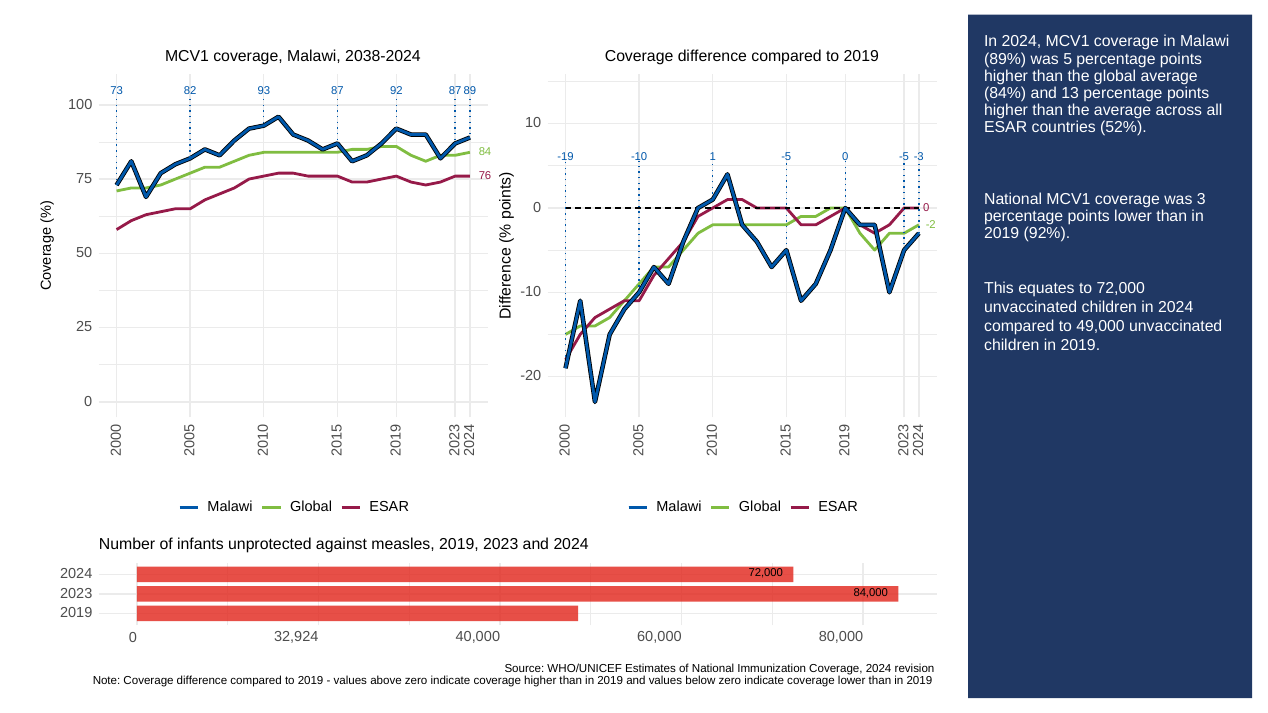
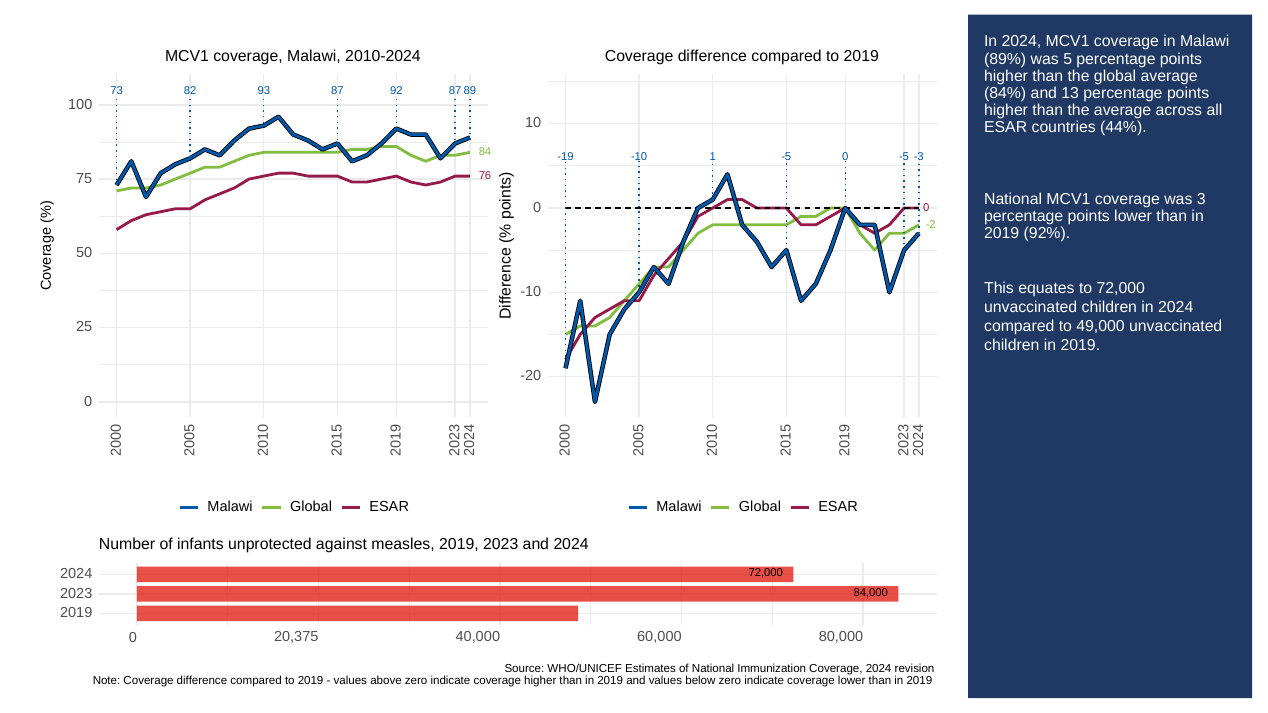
2038-2024: 2038-2024 -> 2010-2024 (383, 56)
52%: 52% -> 44% (1123, 127)
32,924: 32,924 -> 20,375 (296, 637)
